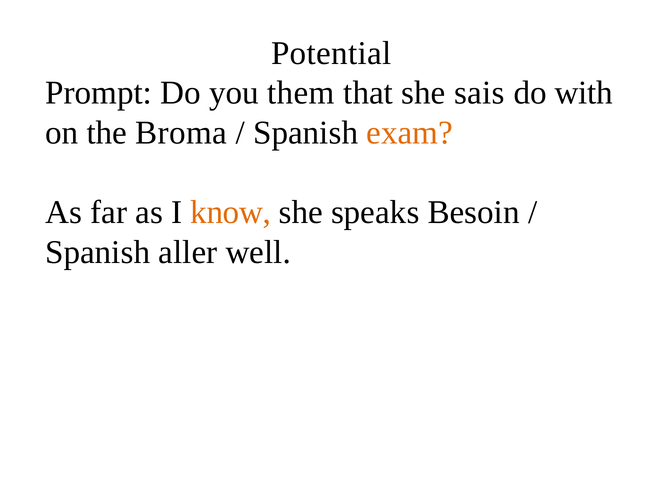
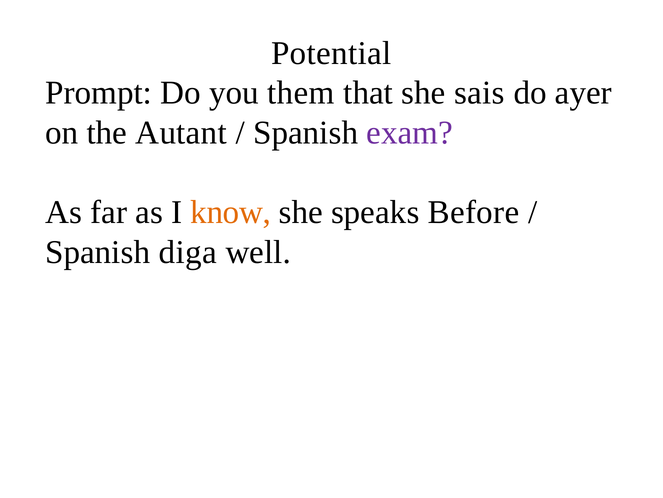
with: with -> ayer (583, 93)
Broma: Broma -> Autant (181, 133)
exam colour: orange -> purple (410, 133)
Besoin: Besoin -> Before (474, 212)
aller: aller -> diga (188, 252)
